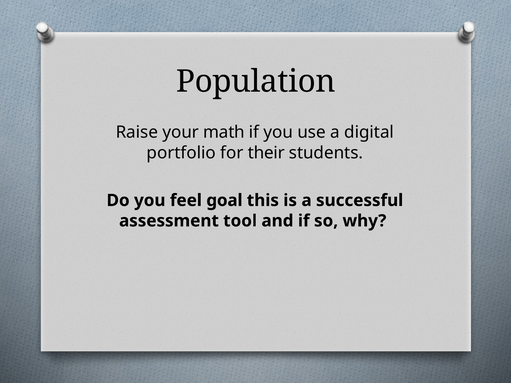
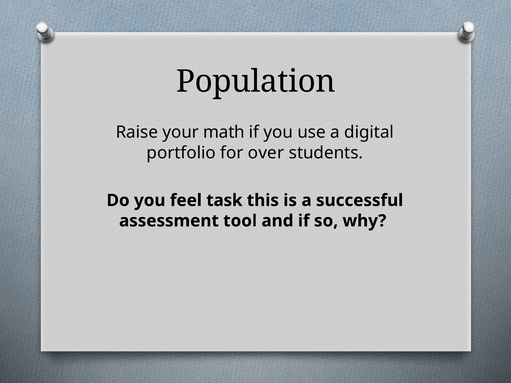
their: their -> over (266, 153)
goal: goal -> task (224, 201)
